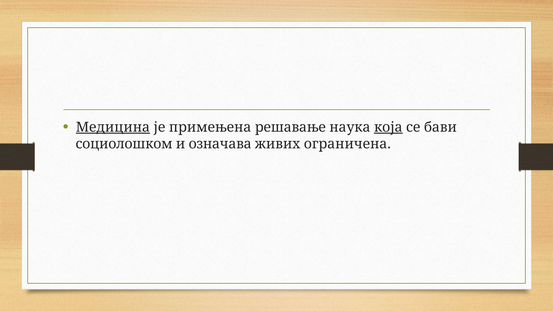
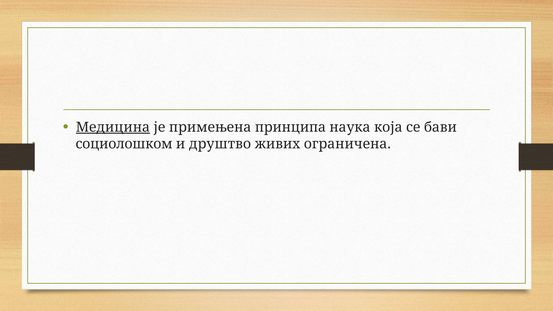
решавање: решавање -> принципа (290, 127)
која underline: present -> none (388, 127)
означава: означава -> друштво (220, 144)
